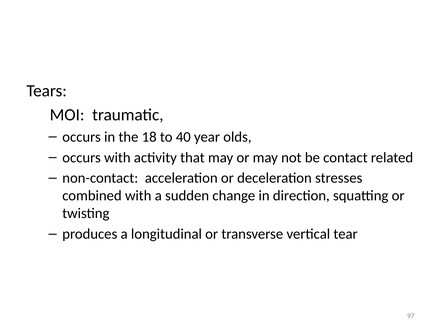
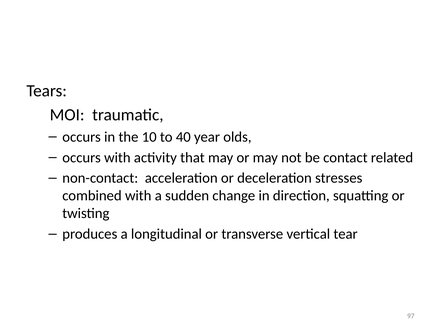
18: 18 -> 10 (149, 137)
